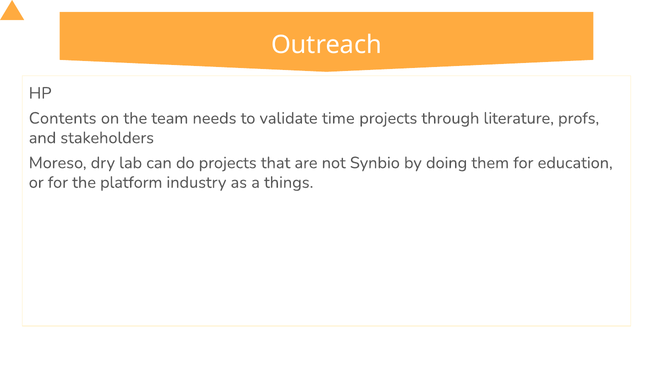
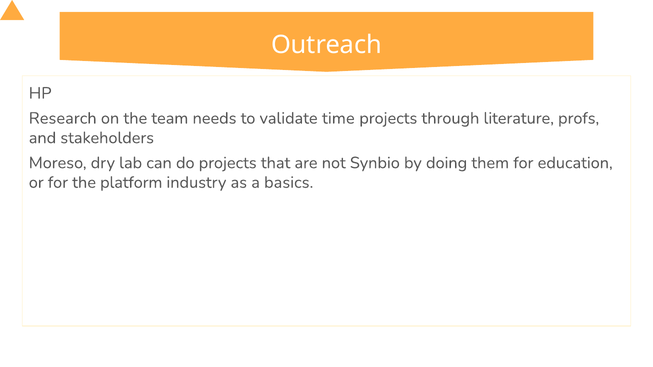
Contents: Contents -> Research (63, 118)
things: things -> basics (289, 183)
